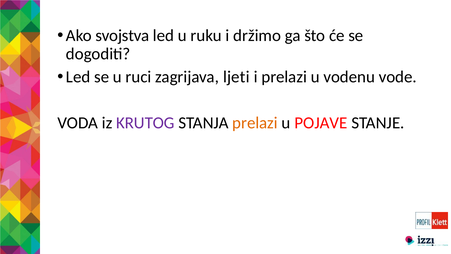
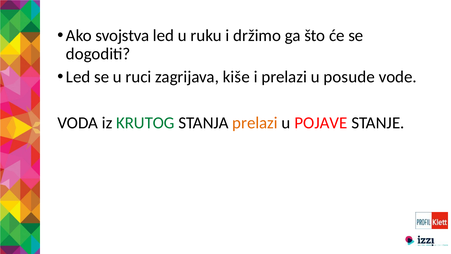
ljeti: ljeti -> kiše (236, 77)
vodenu: vodenu -> posude (349, 77)
KRUTOG colour: purple -> green (145, 123)
